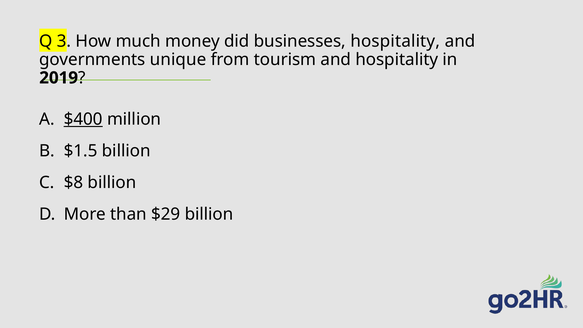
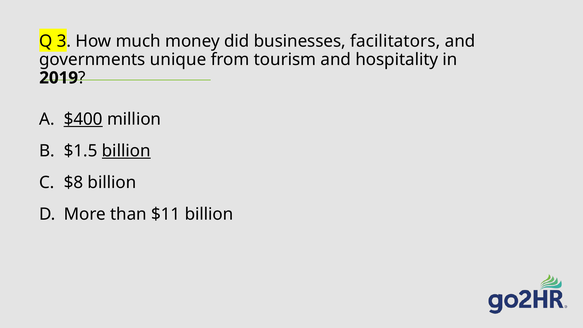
businesses hospitality: hospitality -> facilitators (395, 41)
billion underline: none -> present (126, 151)
$29: $29 -> $11 (166, 214)
